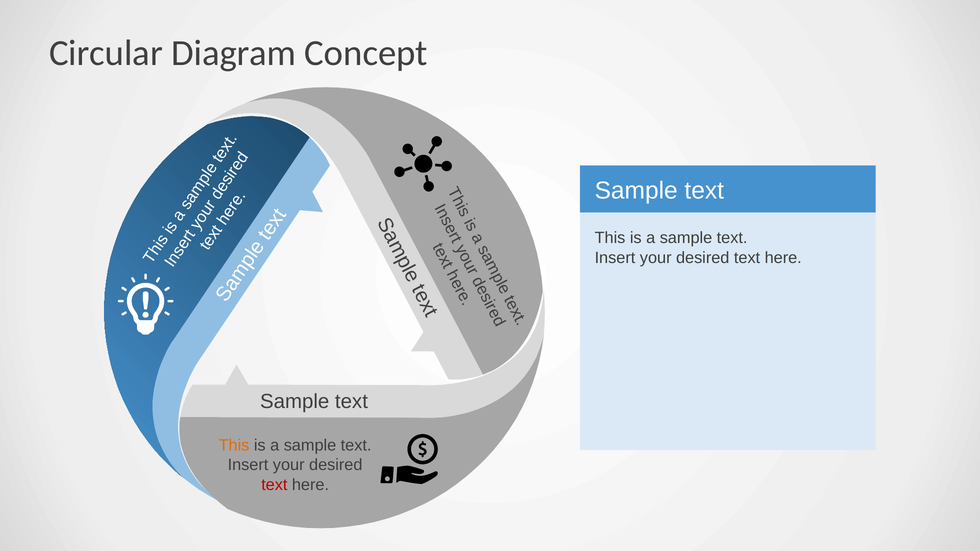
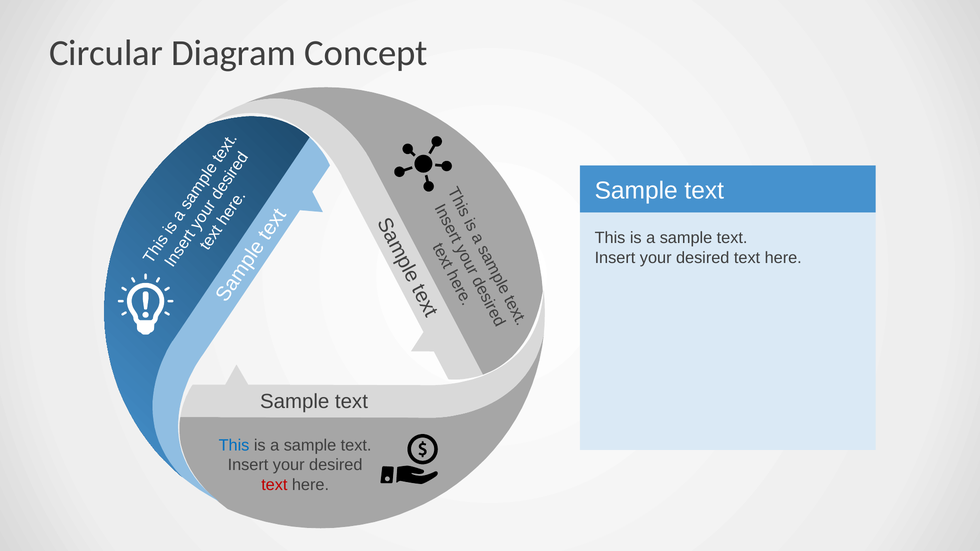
This colour: orange -> blue (234, 446)
